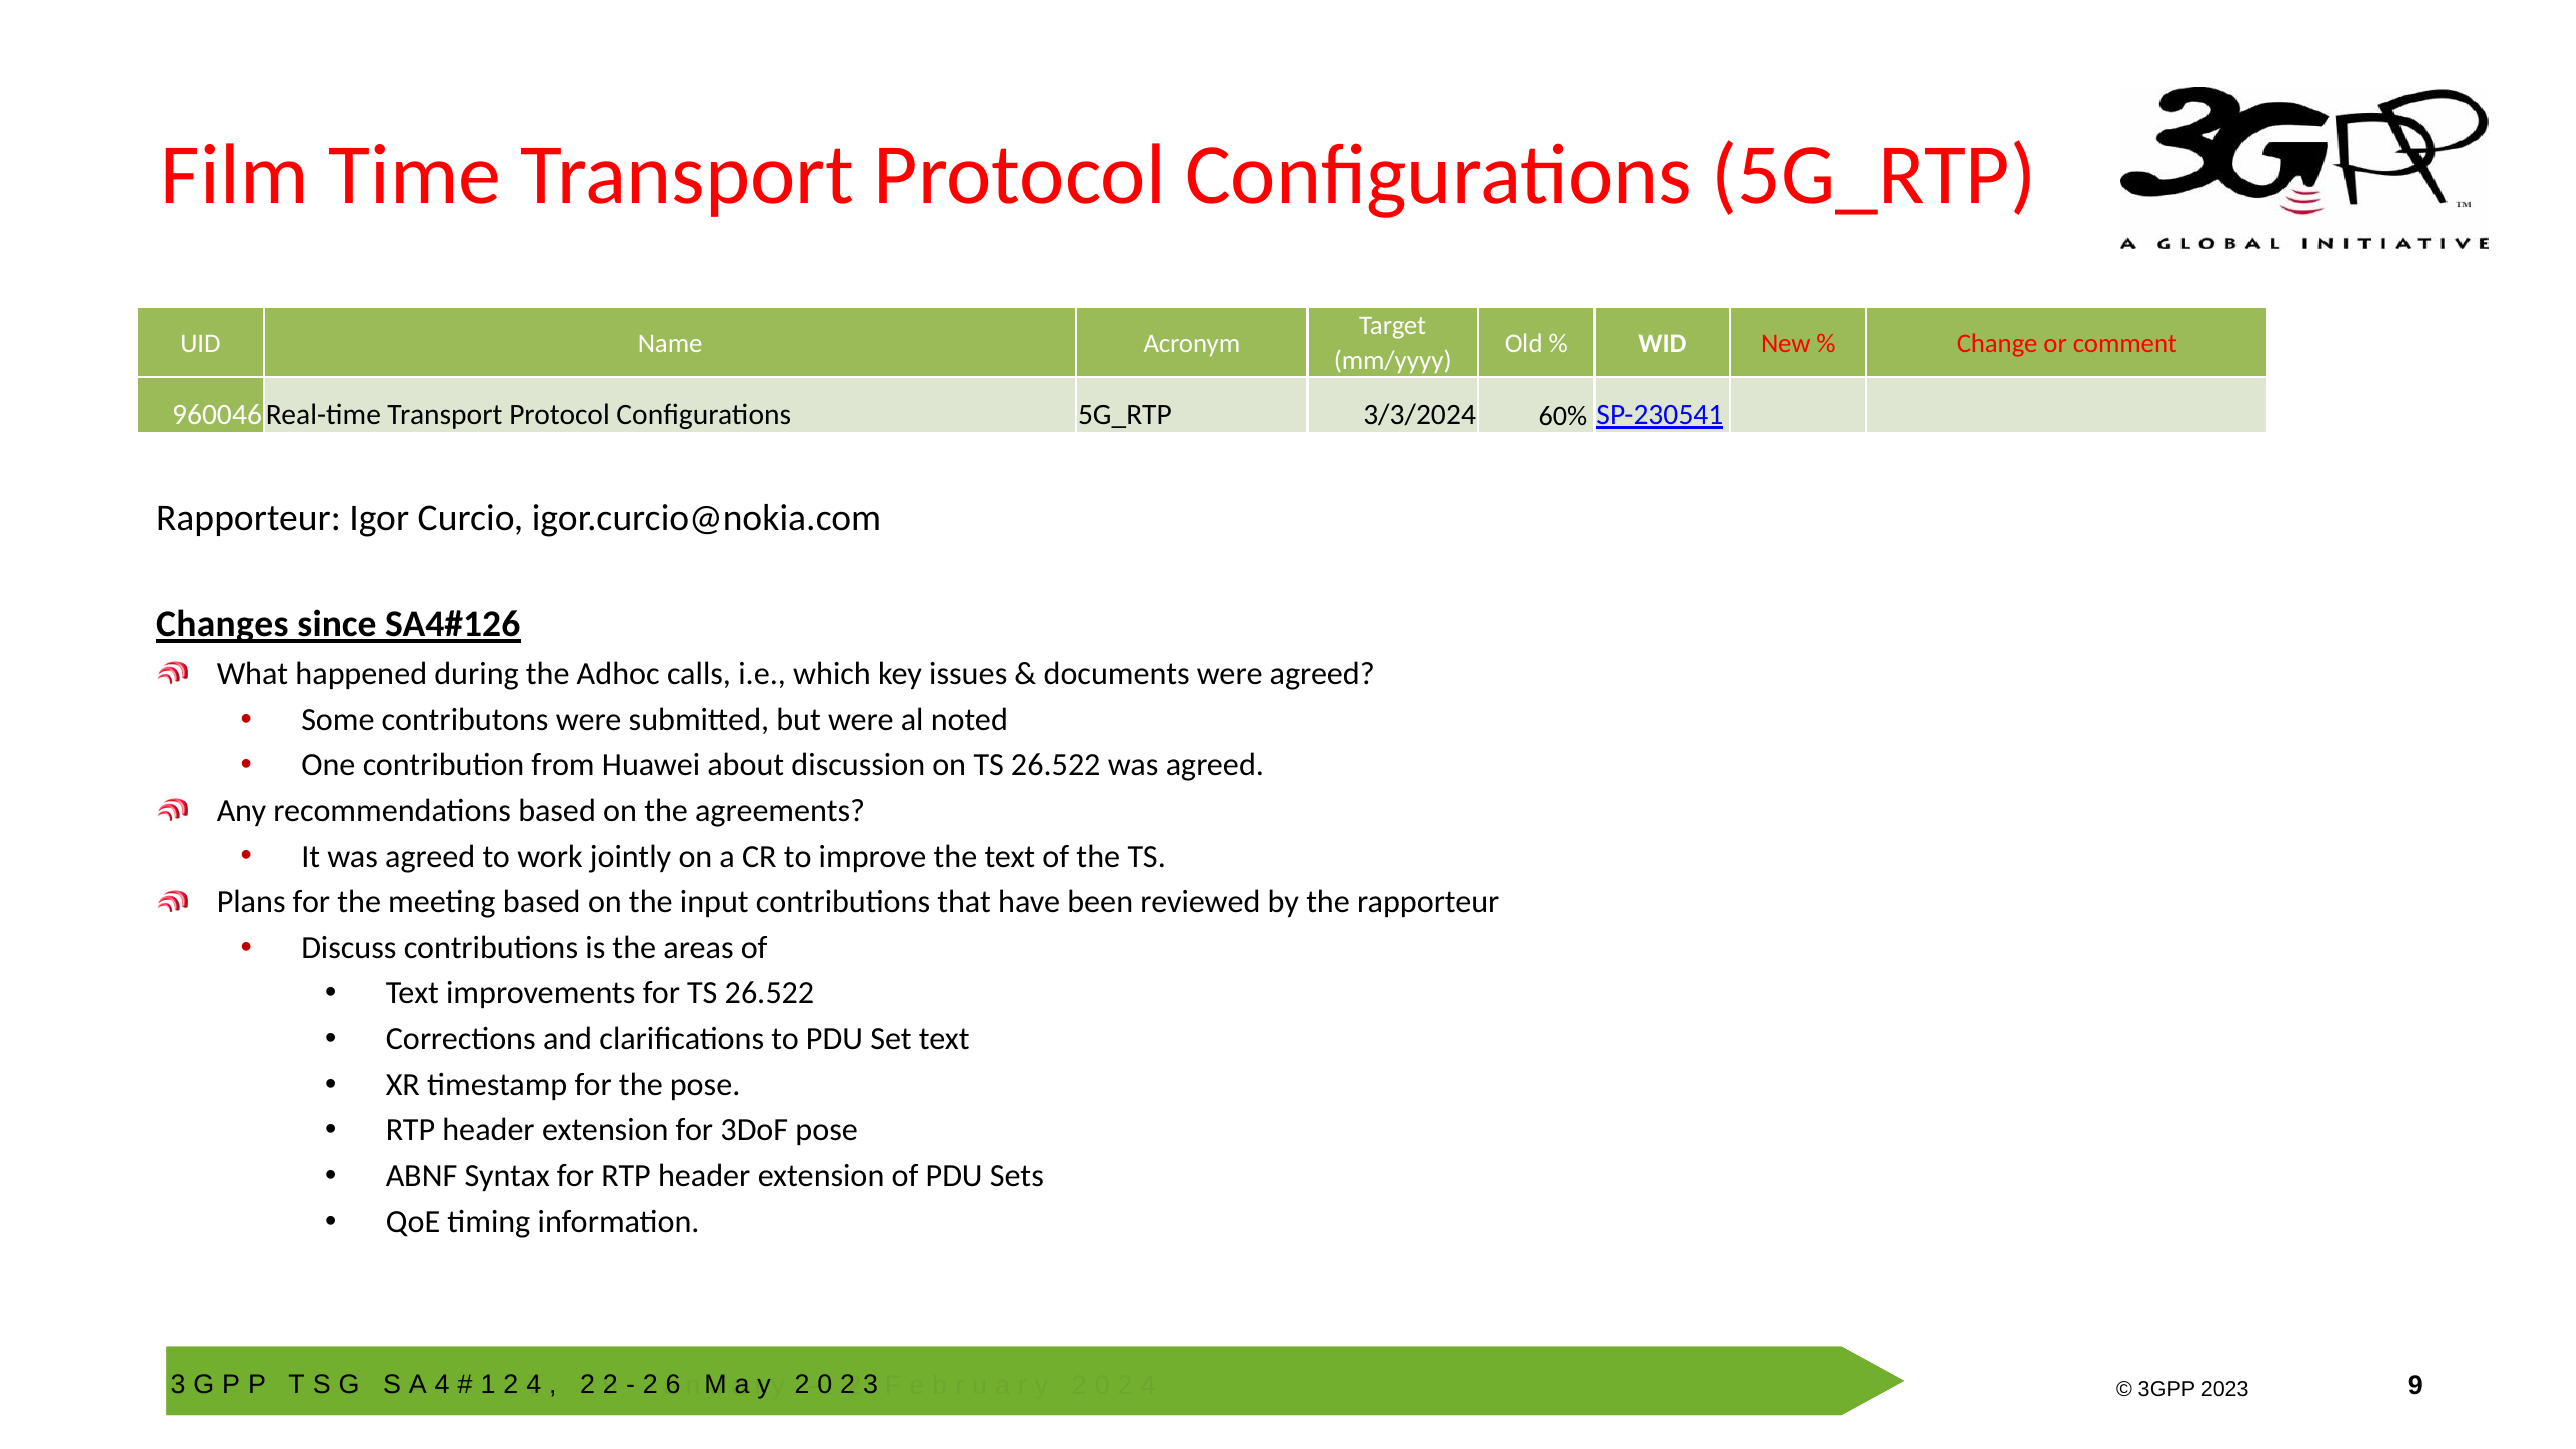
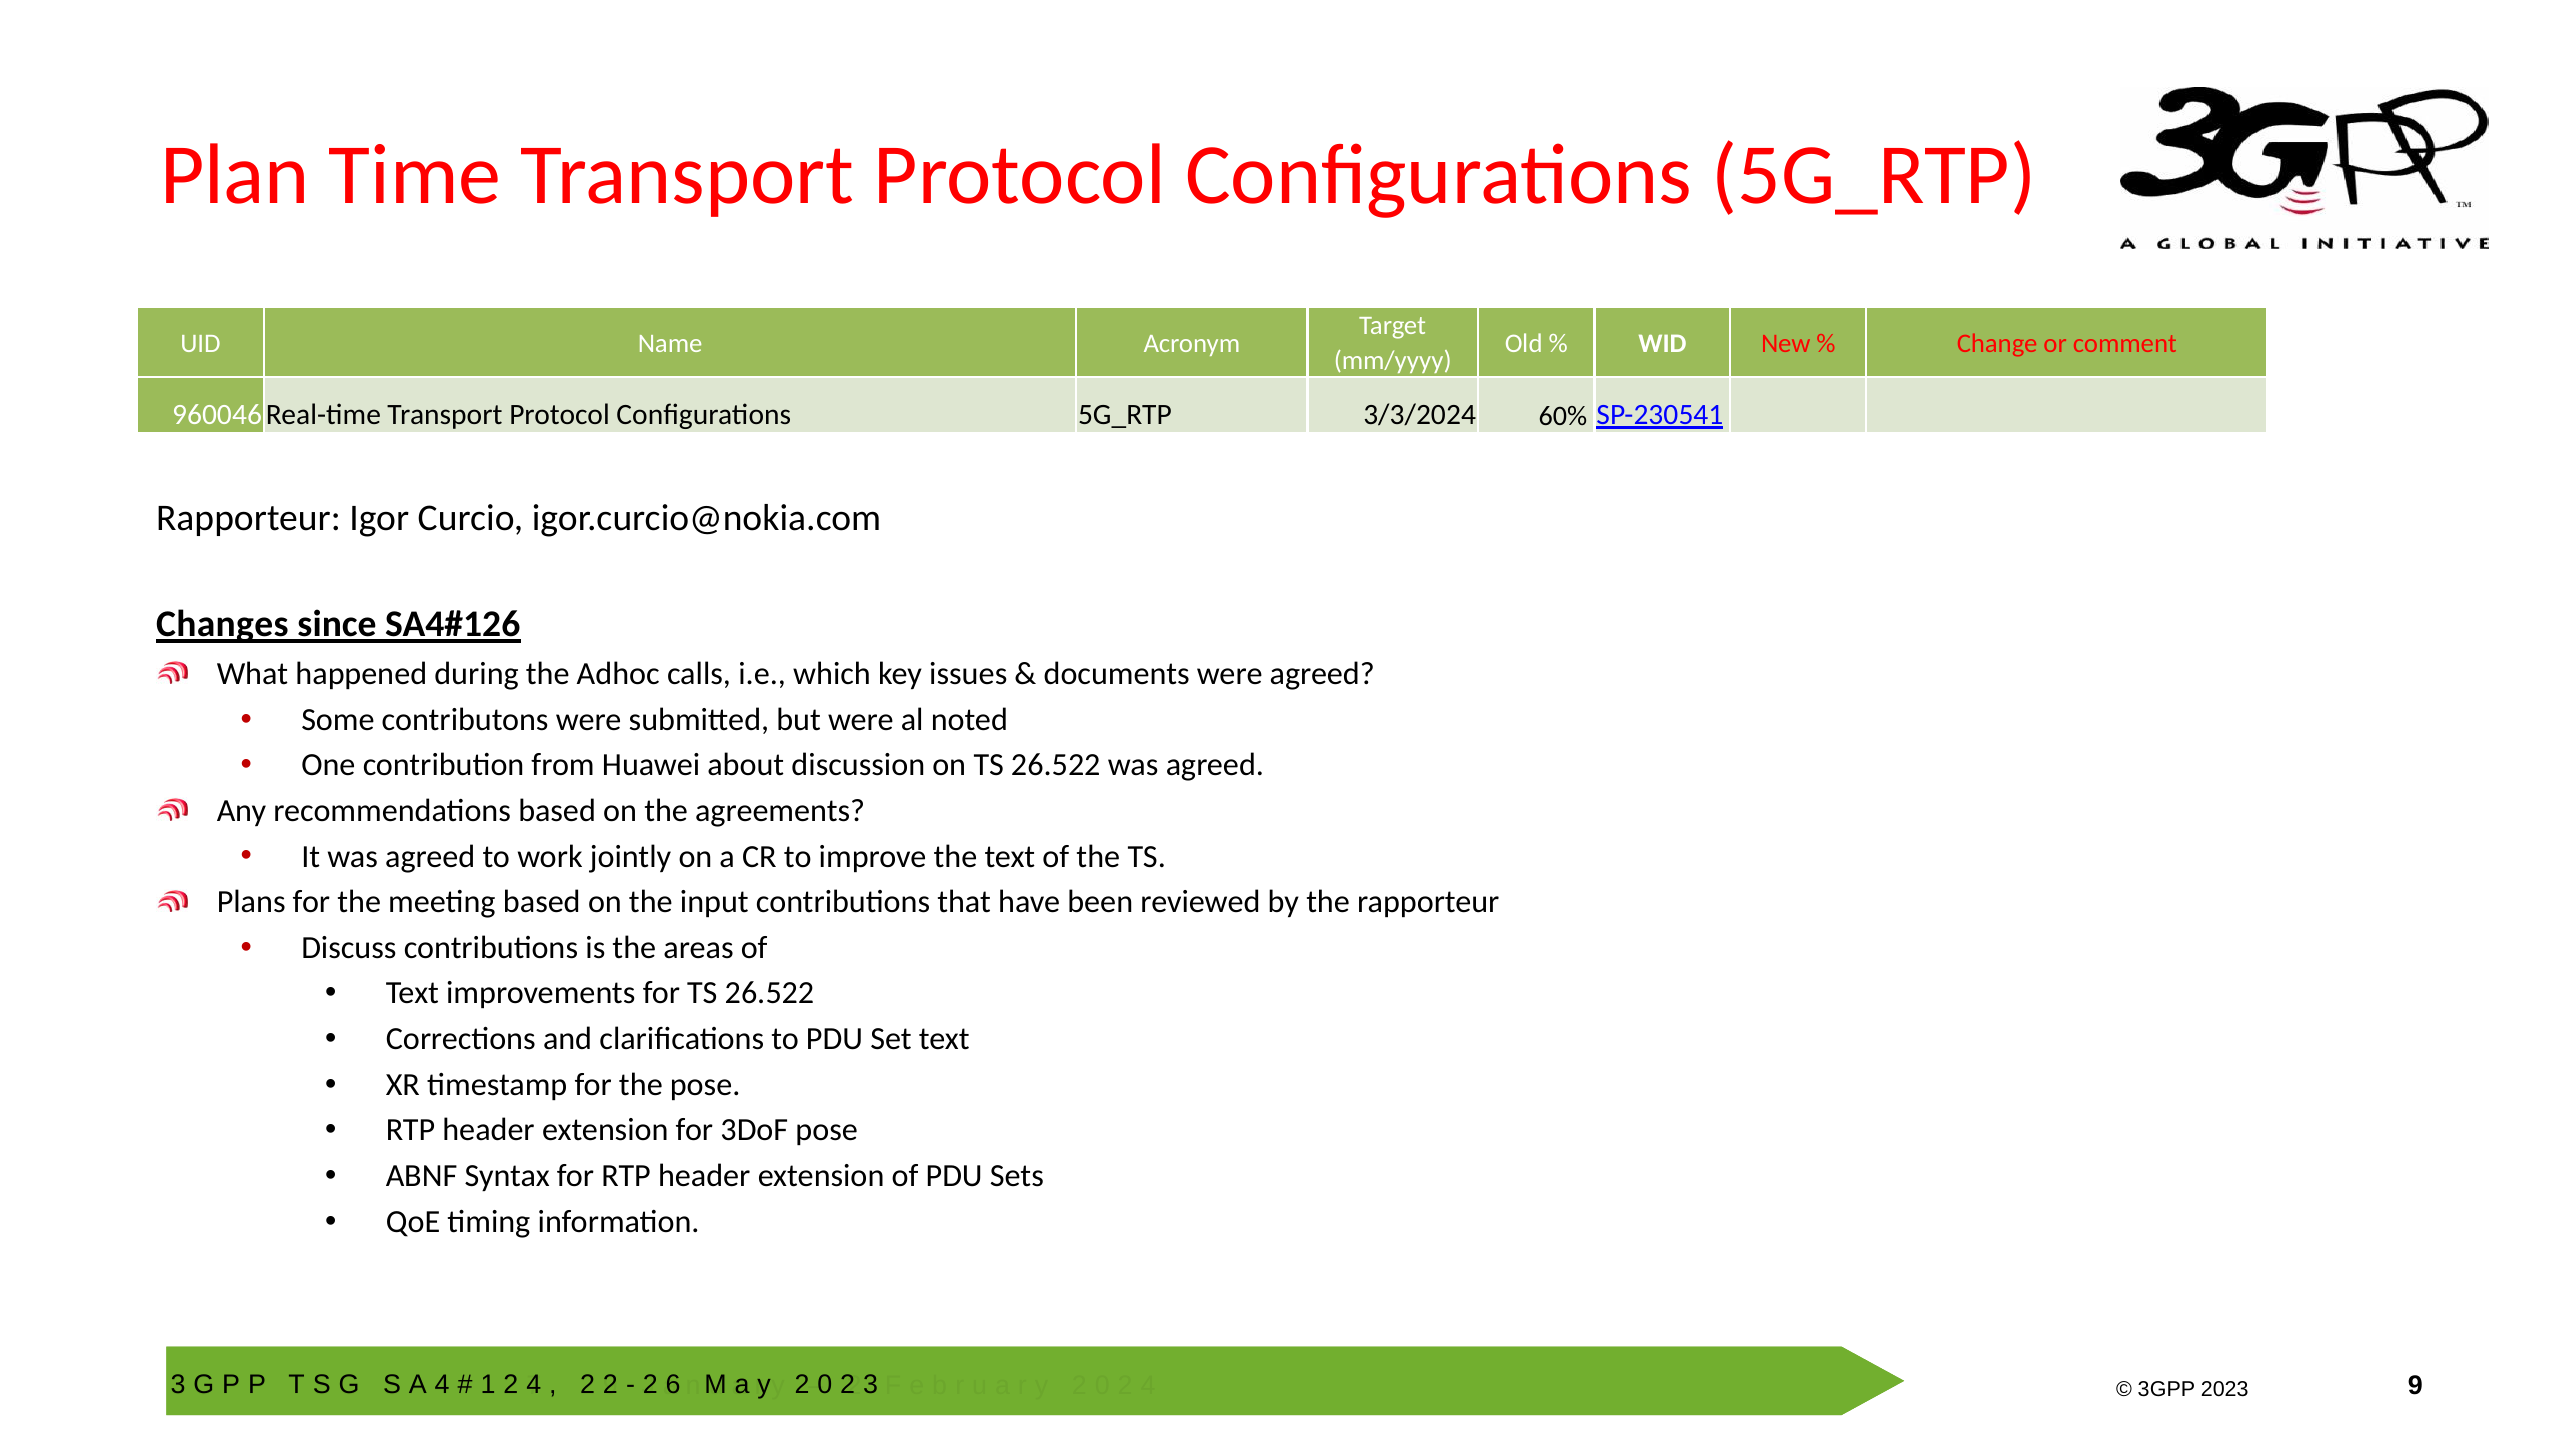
Film: Film -> Plan (235, 175)
